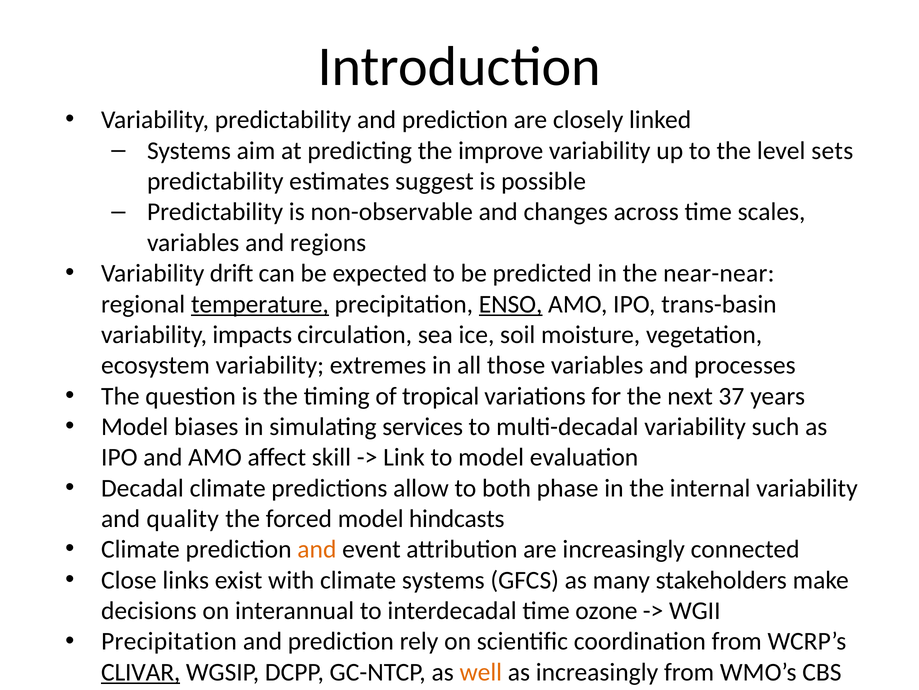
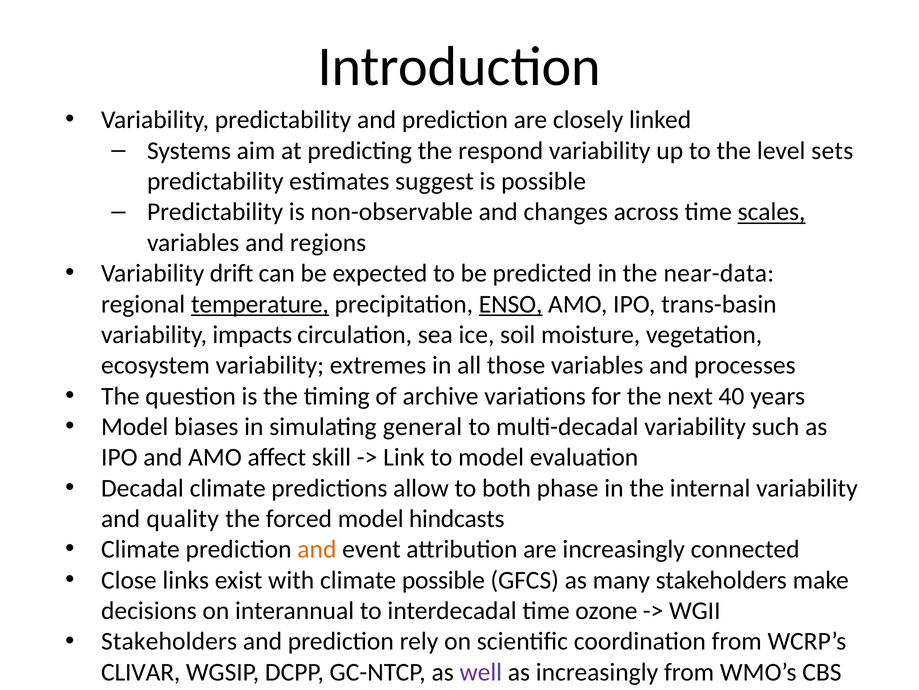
improve: improve -> respond (501, 151)
scales underline: none -> present (772, 212)
near-near: near-near -> near-data (719, 273)
tropical: tropical -> archive (441, 396)
37: 37 -> 40 (731, 396)
services: services -> general (422, 426)
climate systems: systems -> possible (443, 580)
Precipitation: Precipitation -> Stakeholders (169, 641)
CLIVAR underline: present -> none (141, 671)
well colour: orange -> purple (481, 671)
